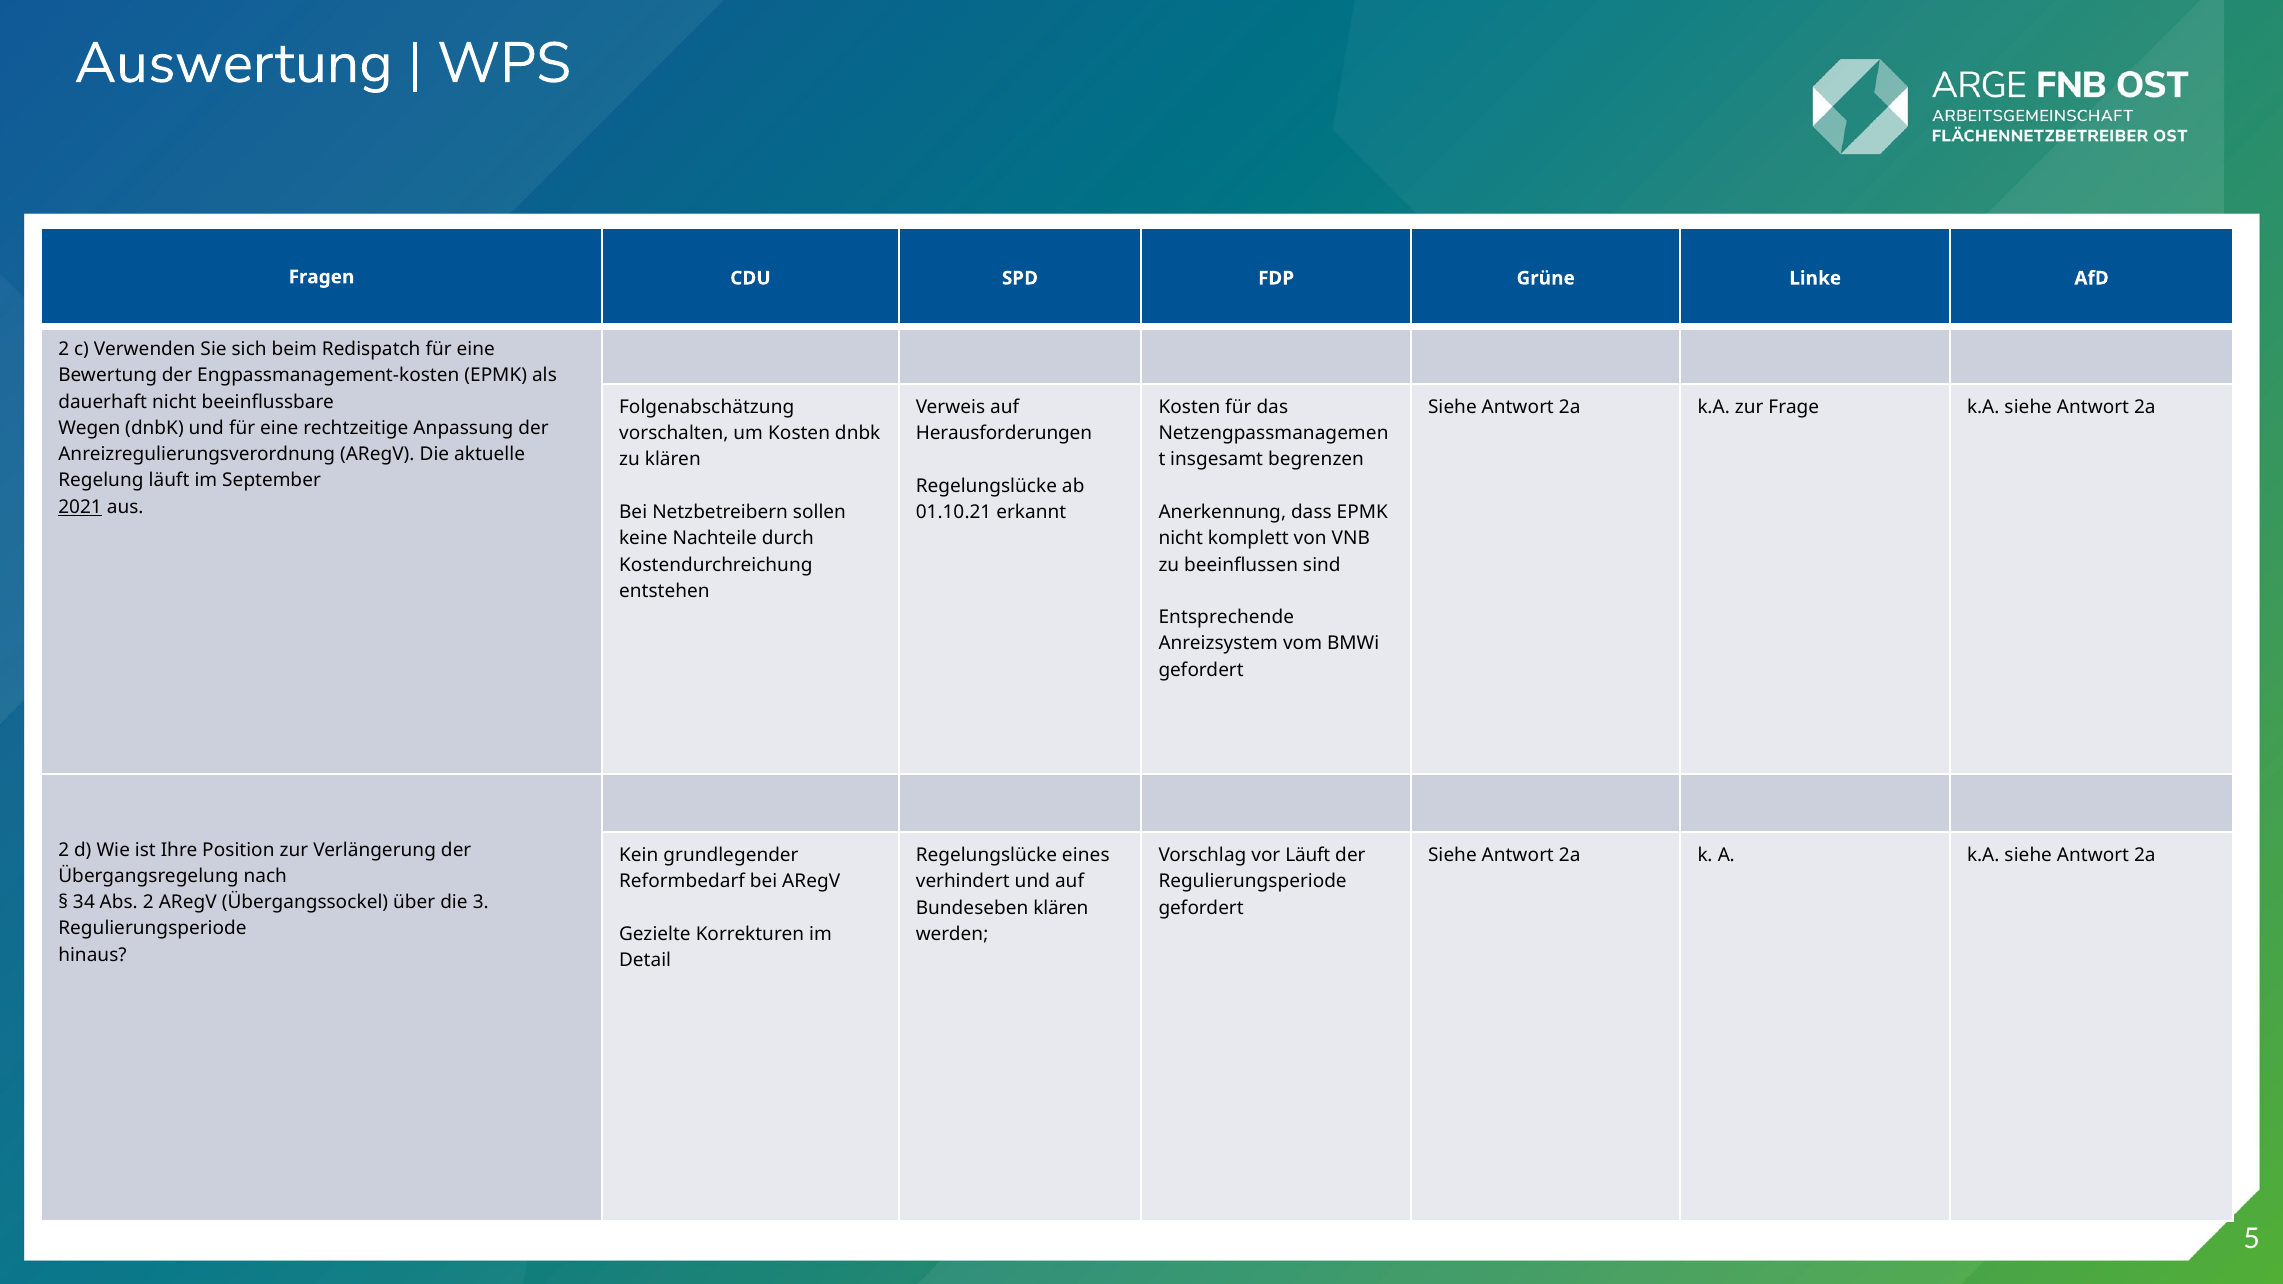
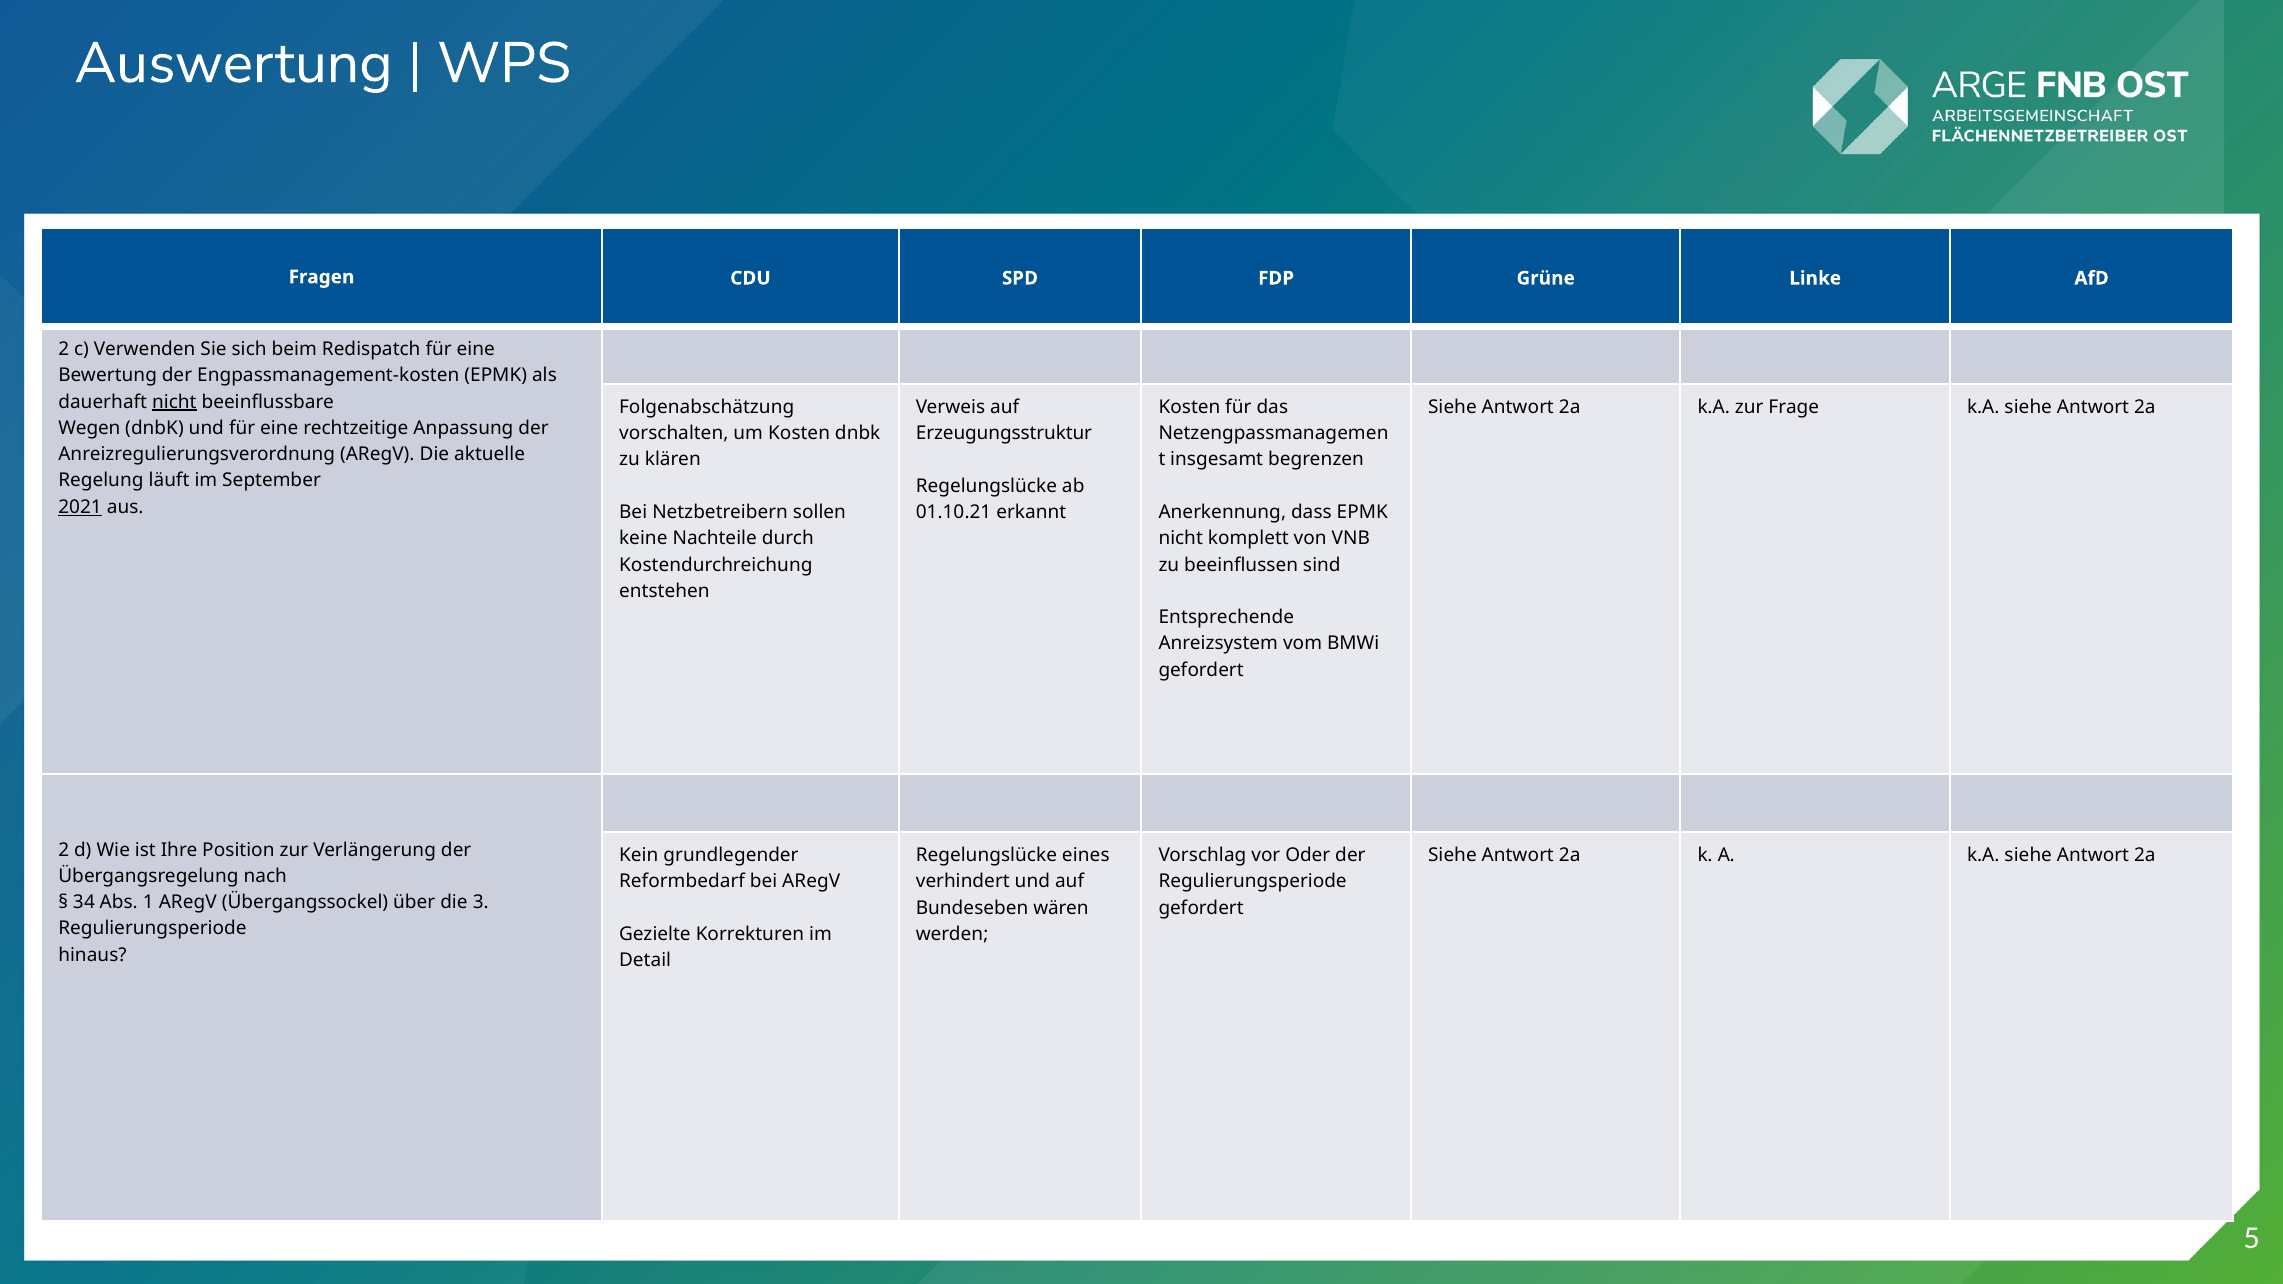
nicht underline: none -> present (174, 402)
Herausforderungen: Herausforderungen -> Erzeugungsstruktur (1004, 433)
vor Läuft: Läuft -> Oder (1308, 855)
Abs 2: 2 -> 1 (148, 903)
Bundeseben klären: klären -> wären (1061, 908)
